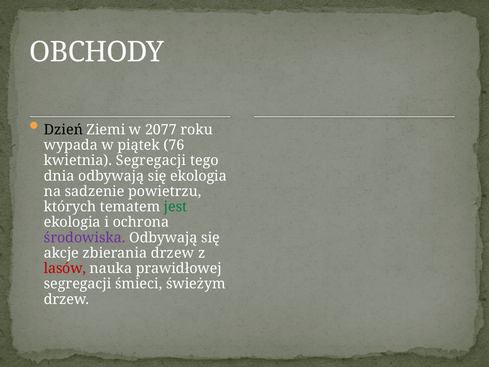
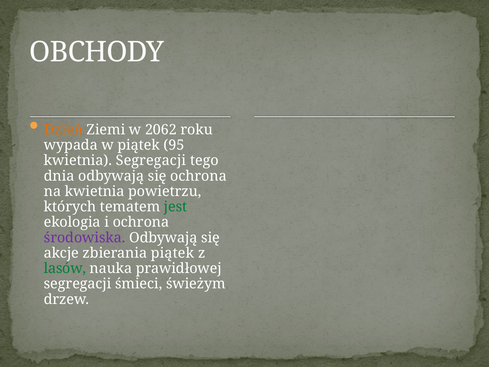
Dzień colour: black -> orange (63, 130)
2077: 2077 -> 2062 (161, 130)
76: 76 -> 95 (174, 145)
się ekologia: ekologia -> ochrona (199, 176)
na sadzenie: sadzenie -> kwietnia (95, 191)
zbierania drzew: drzew -> piątek (173, 253)
lasów colour: red -> green (65, 268)
